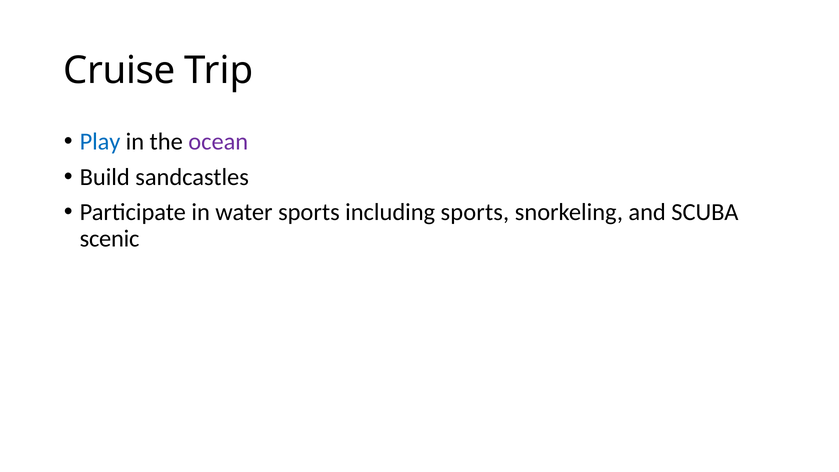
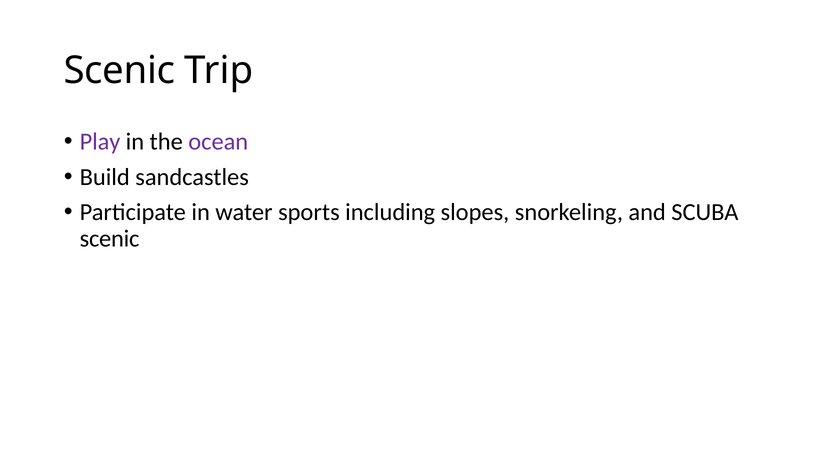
Cruise: Cruise -> Scenic (119, 70)
Play colour: blue -> purple (100, 142)
including sports: sports -> slopes (475, 212)
